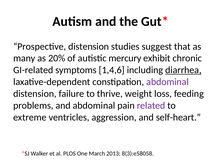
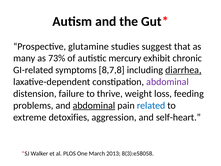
Prospective distension: distension -> glutamine (89, 46)
20%: 20% -> 73% (57, 58)
1,4,6: 1,4,6 -> 8,7,8 (112, 70)
abdominal underline: none -> present (94, 105)
related colour: purple -> blue (151, 105)
ventricles: ventricles -> detoxifies (69, 117)
